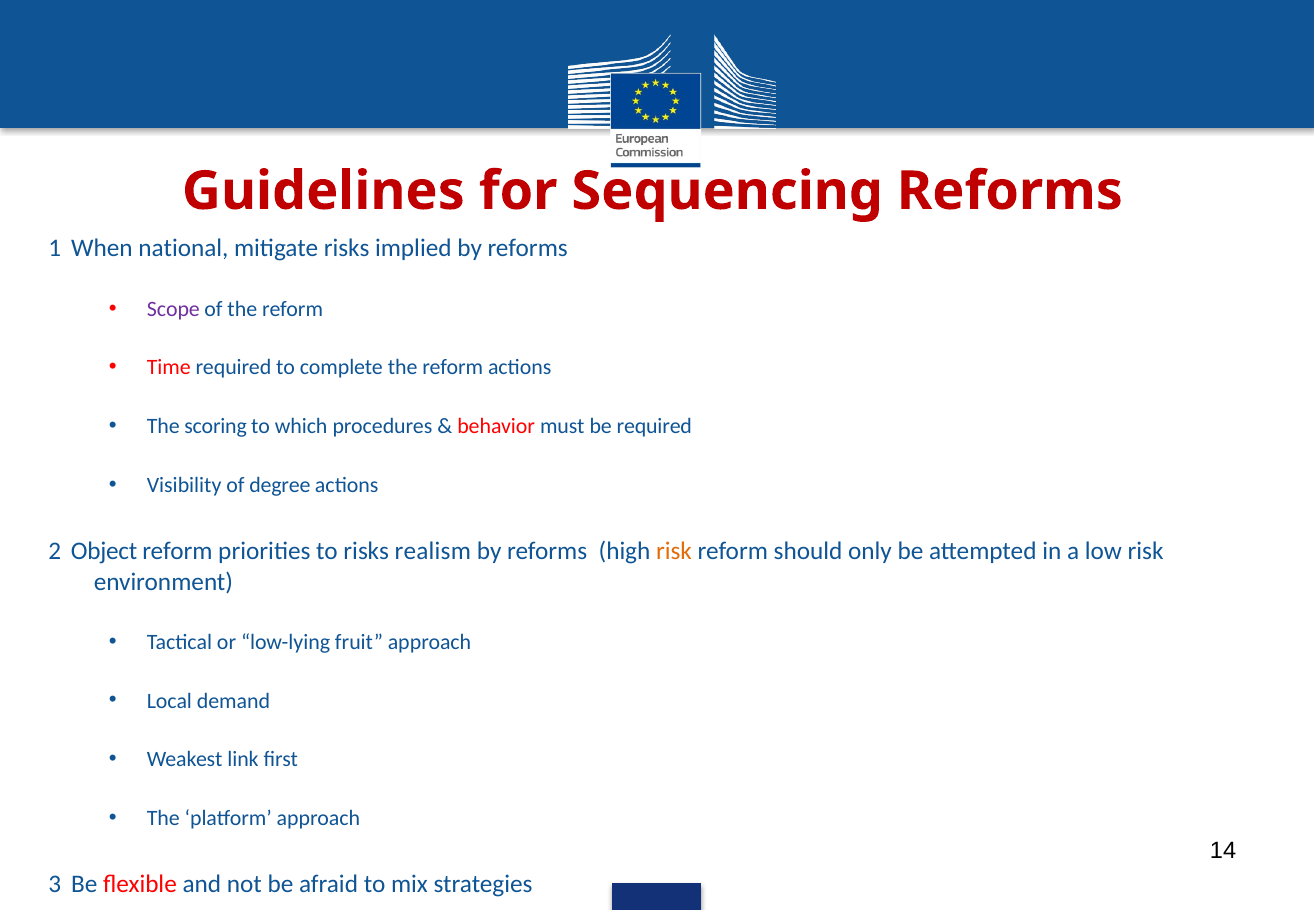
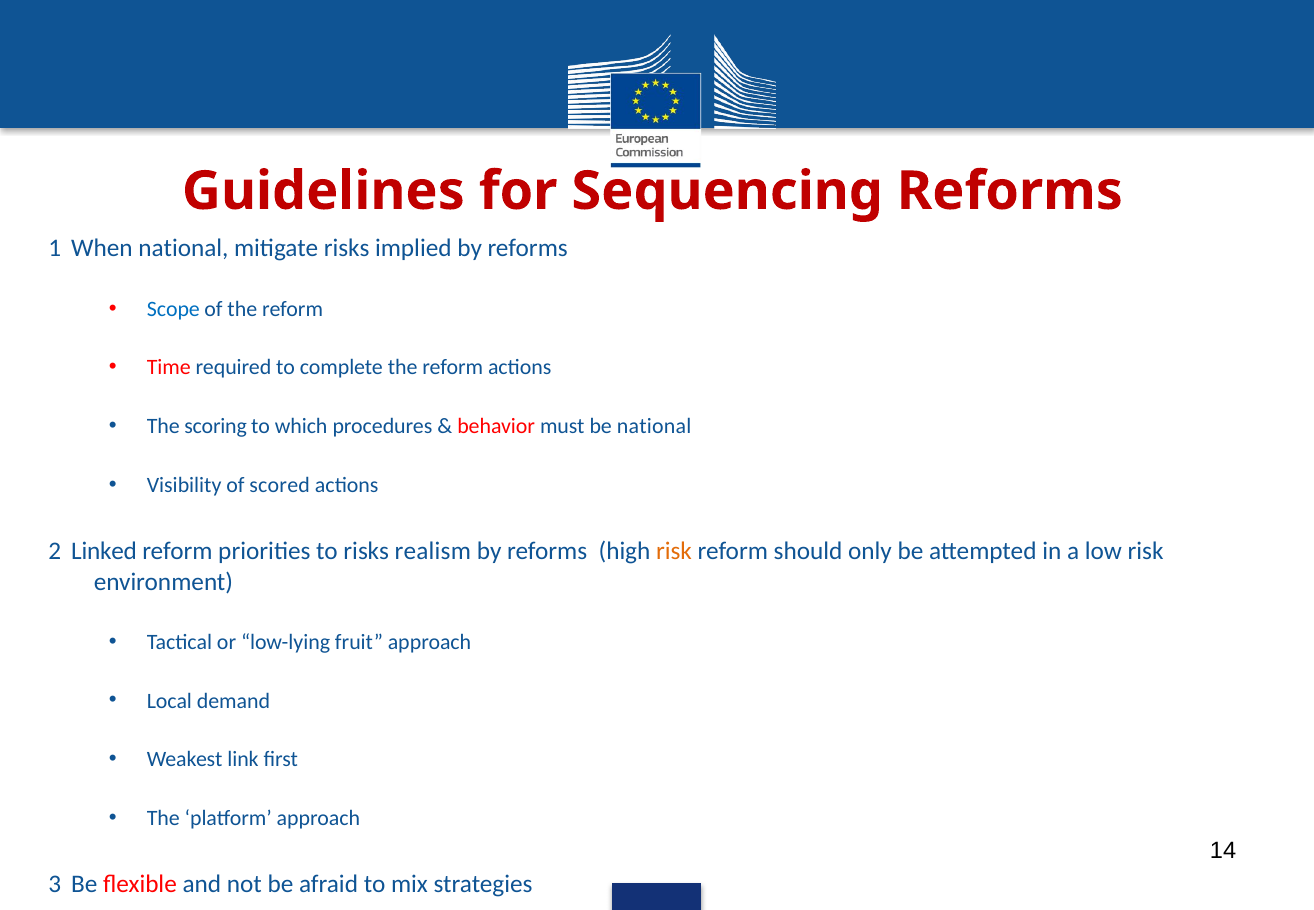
Scope colour: purple -> blue (173, 309)
be required: required -> national (654, 426)
degree: degree -> scored (280, 485)
Object: Object -> Linked (104, 551)
